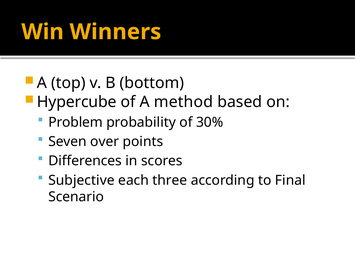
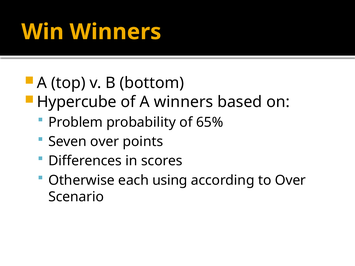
A method: method -> winners (184, 102)
30%: 30% -> 65% (210, 122)
Subjective: Subjective -> Otherwise (81, 180)
three: three -> using (170, 180)
to Final: Final -> Over (290, 180)
